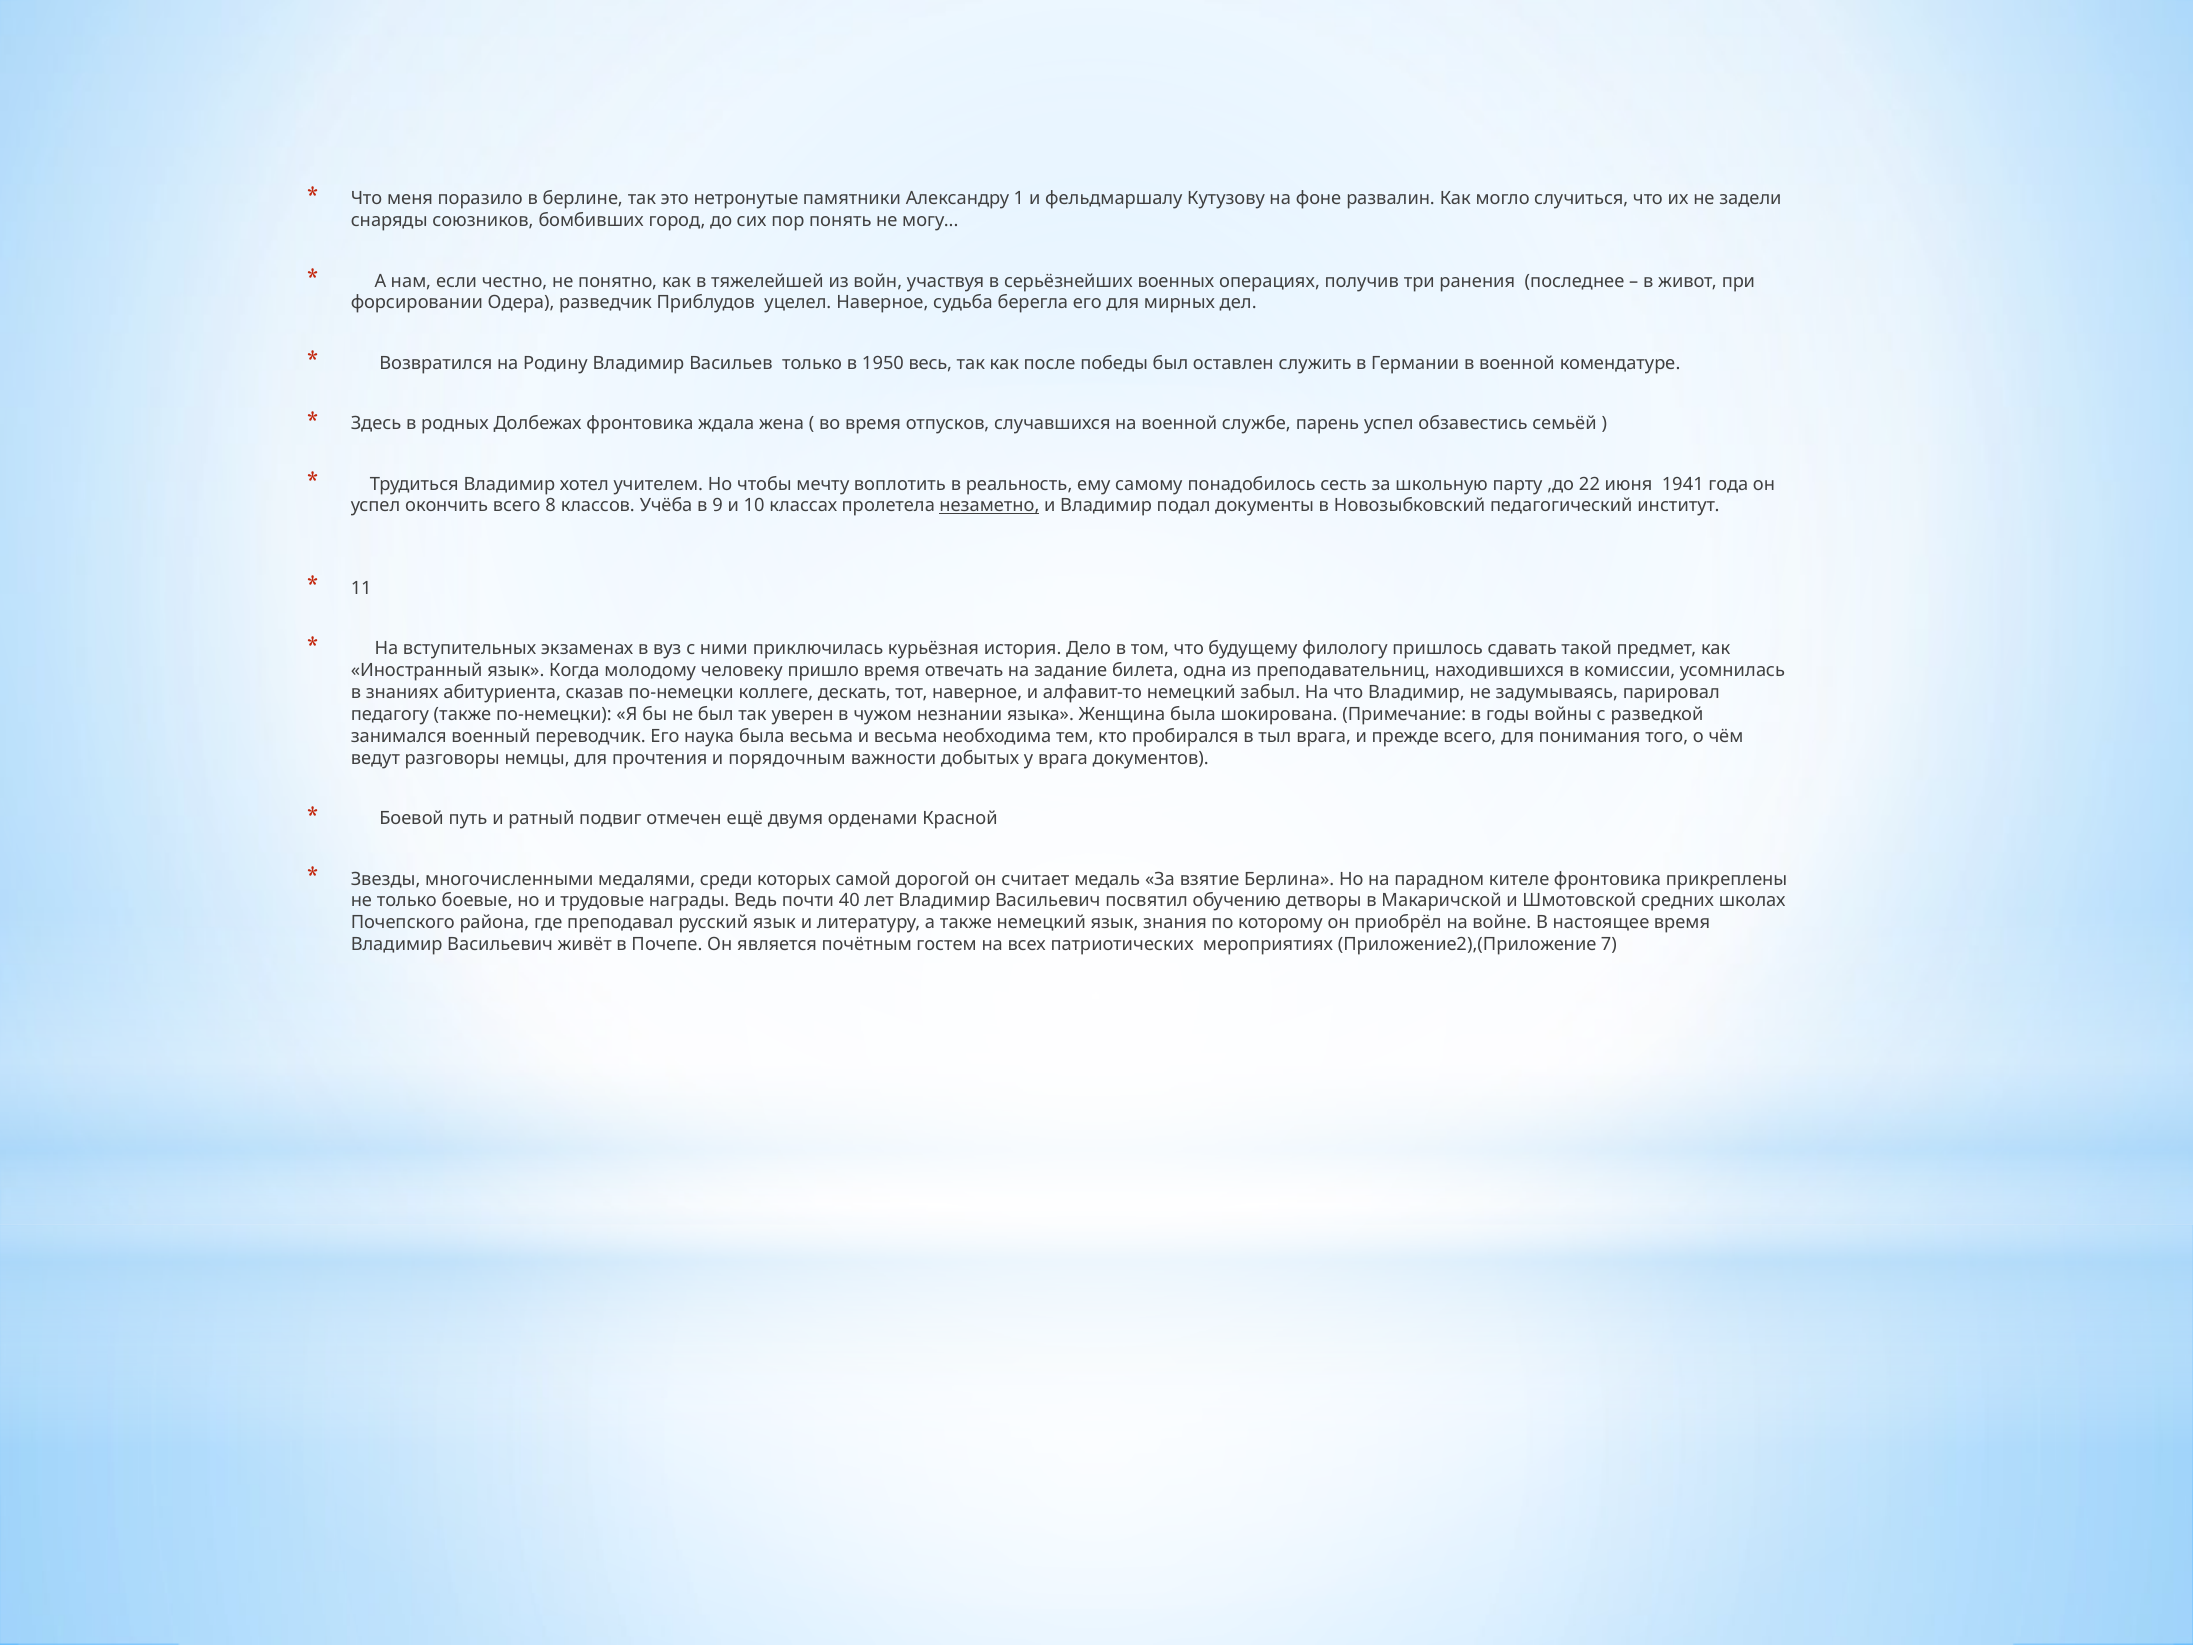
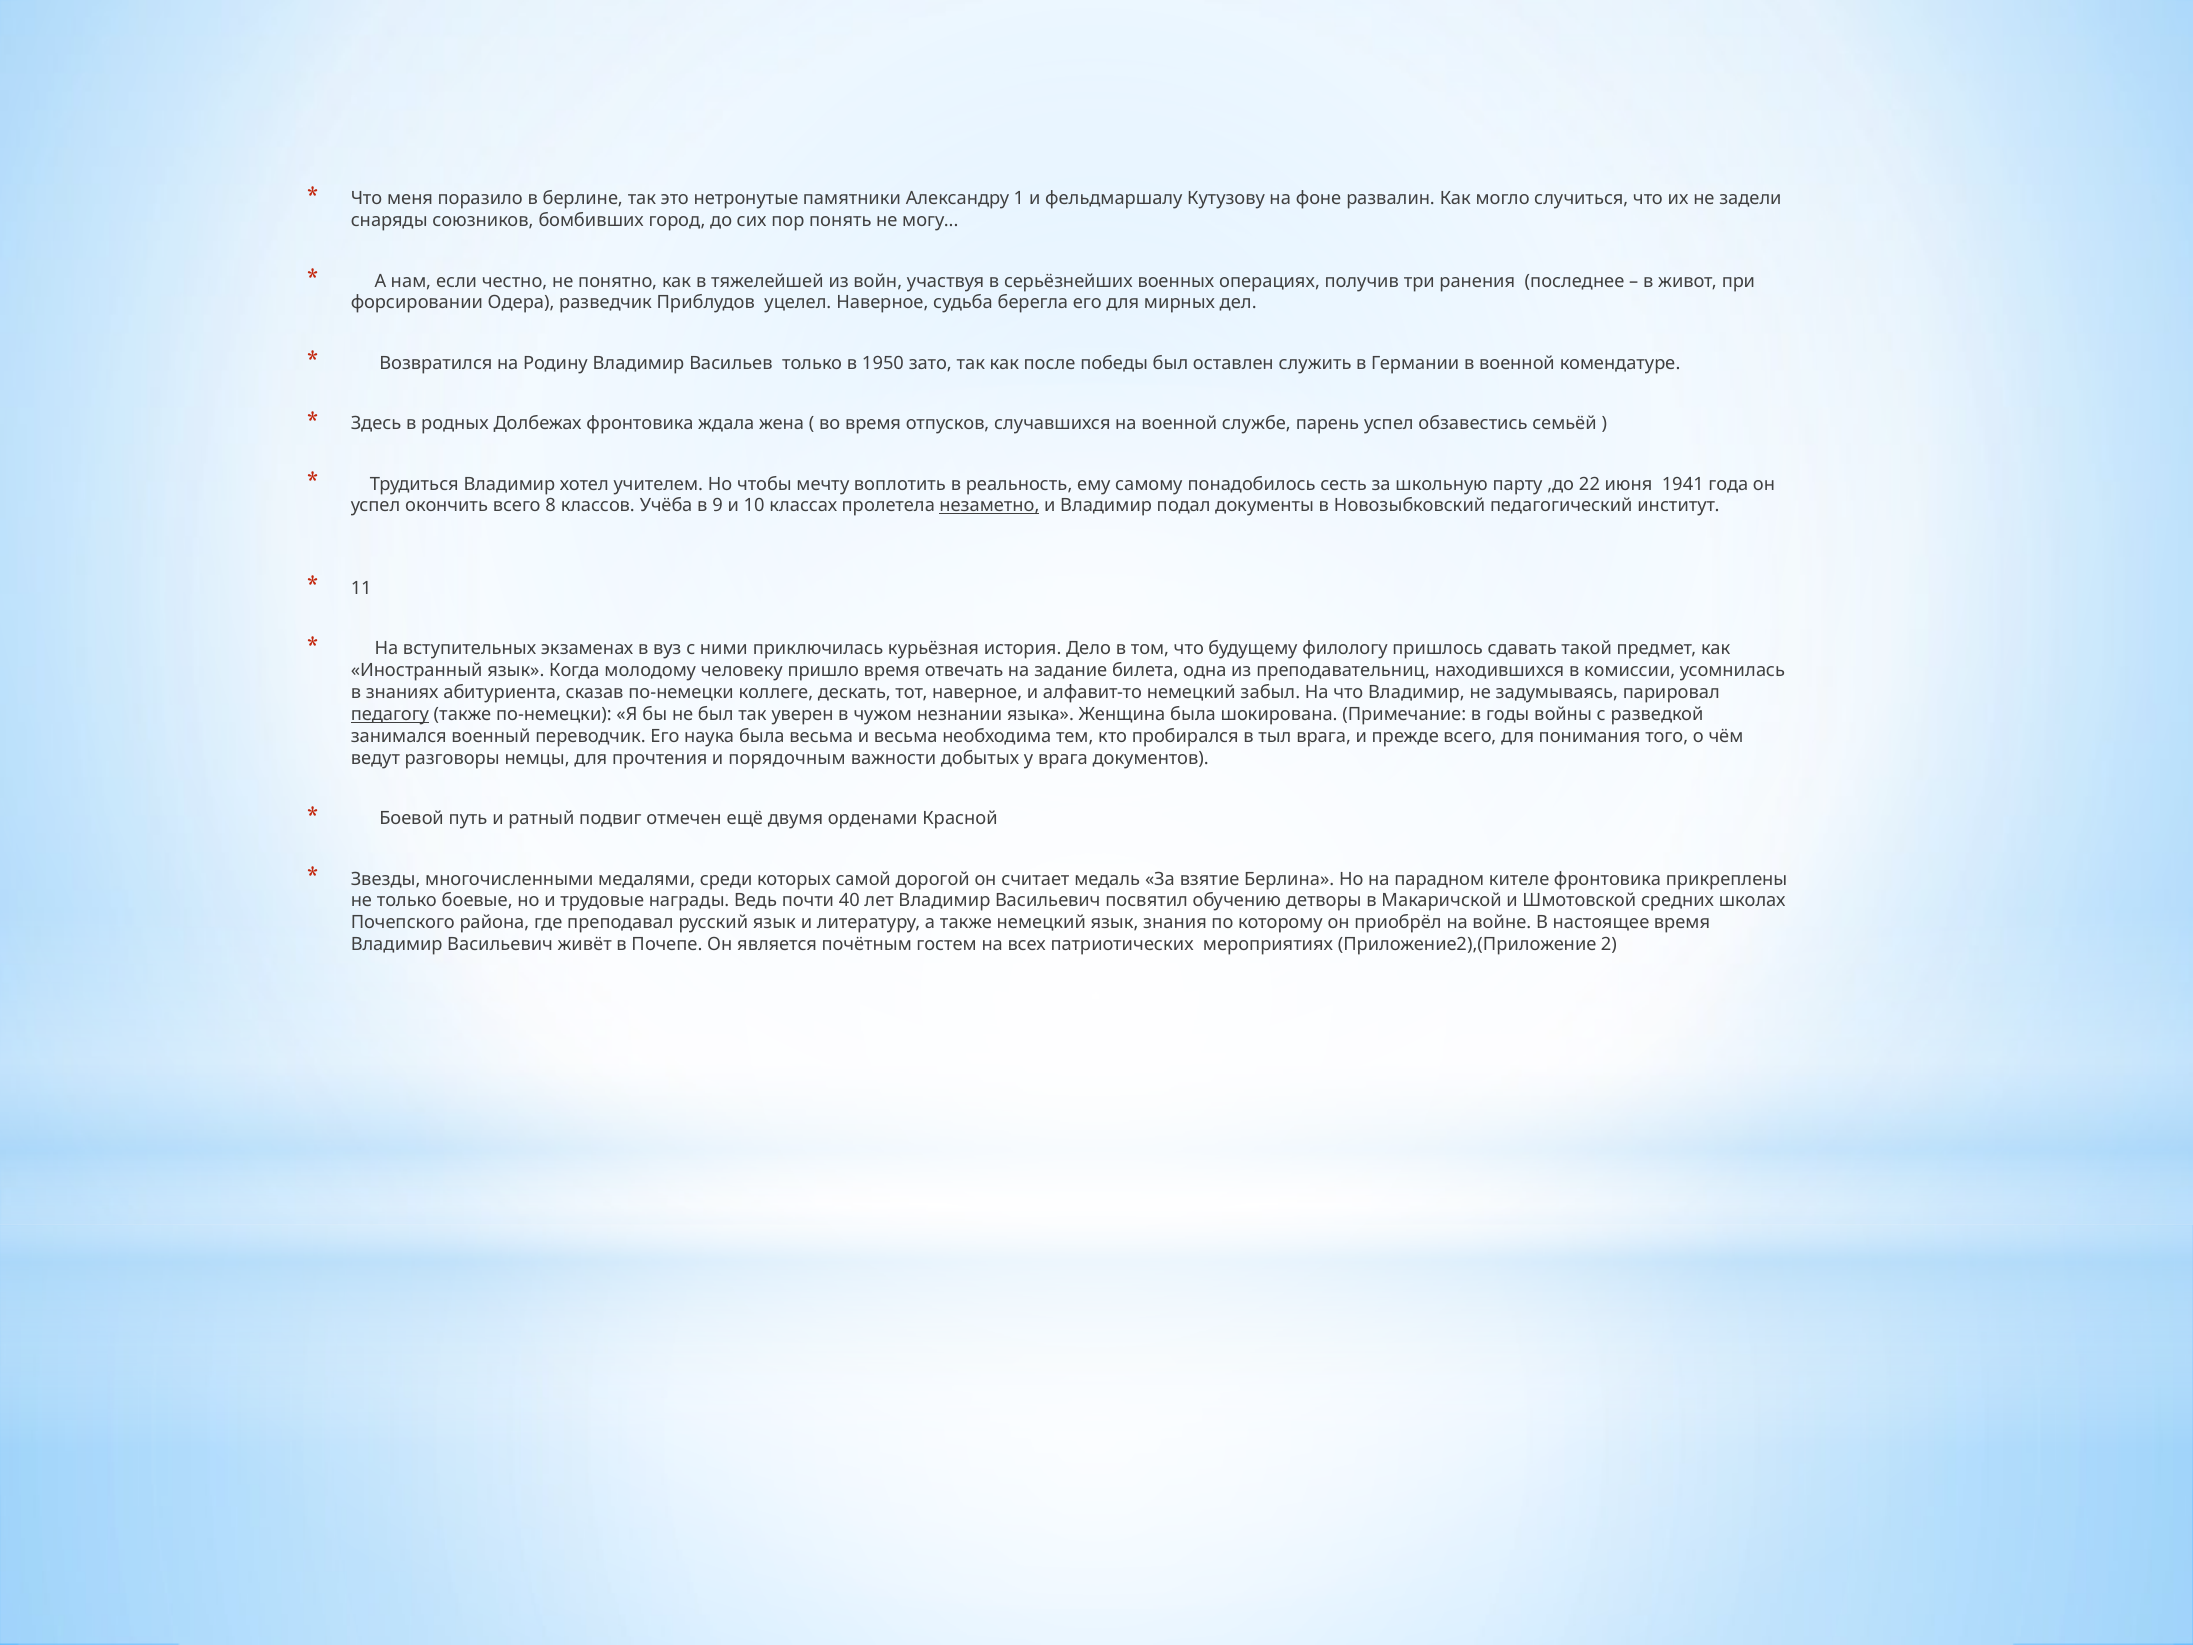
весь: весь -> зато (930, 363)
педагогу underline: none -> present (390, 714)
7: 7 -> 2 (1609, 945)
